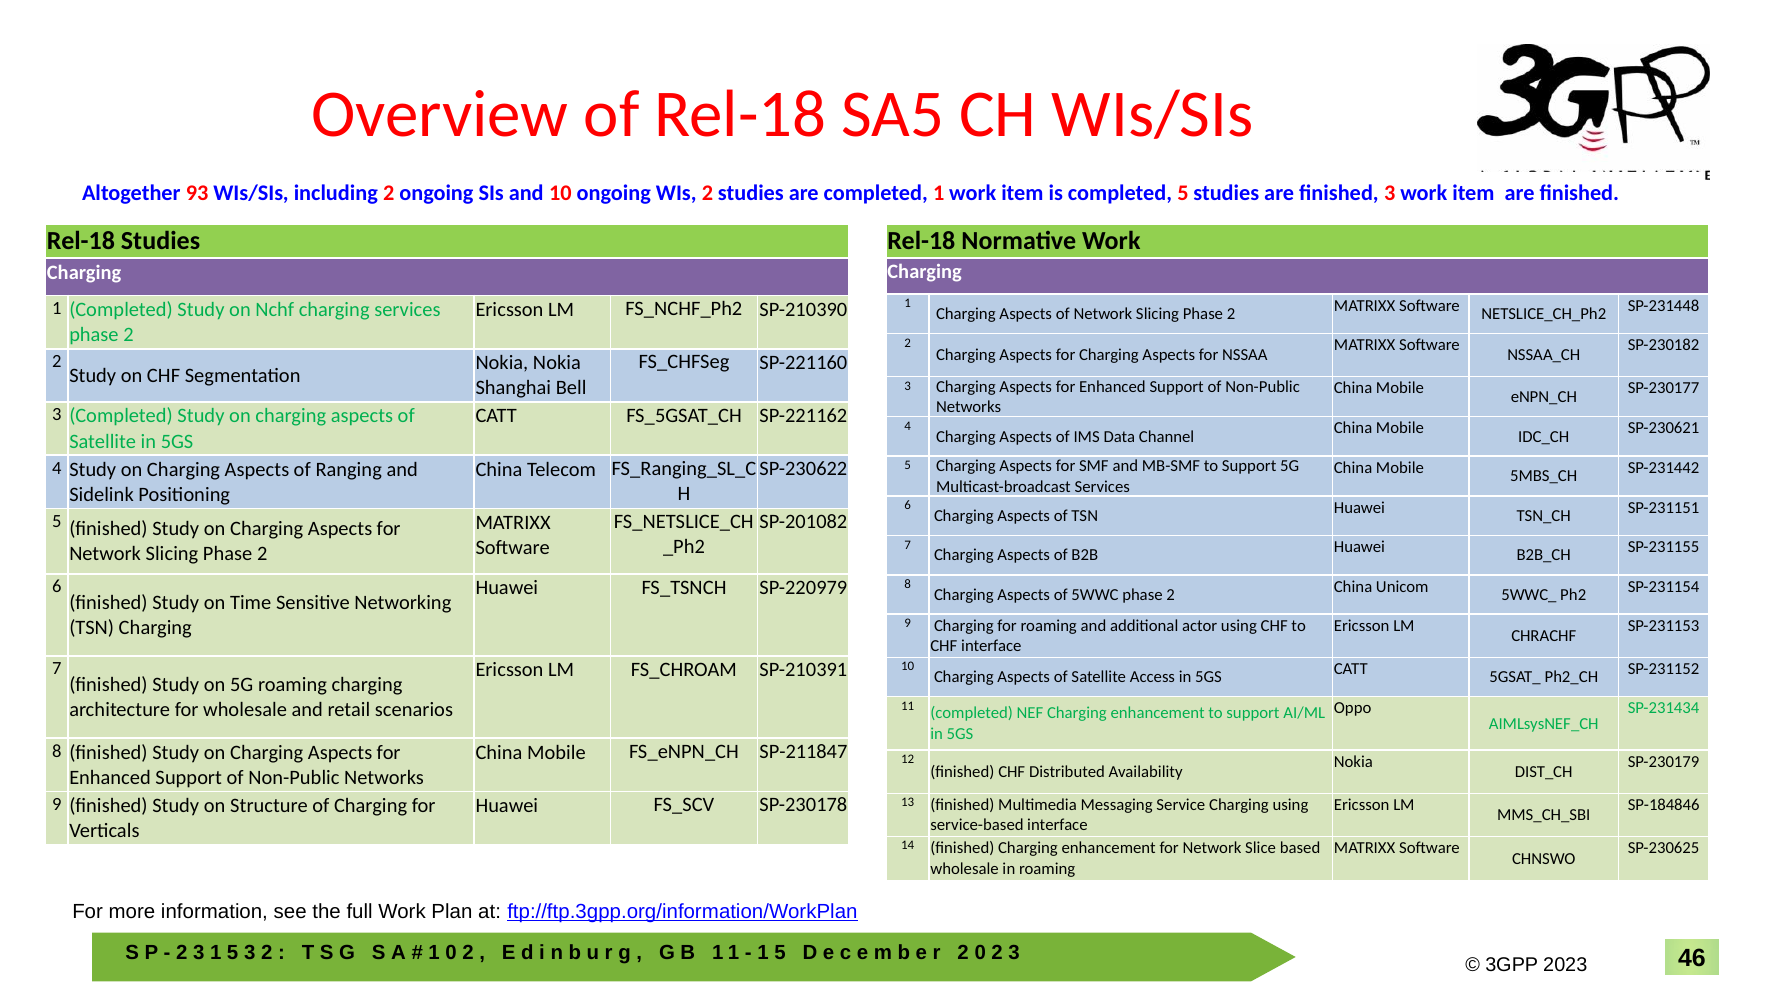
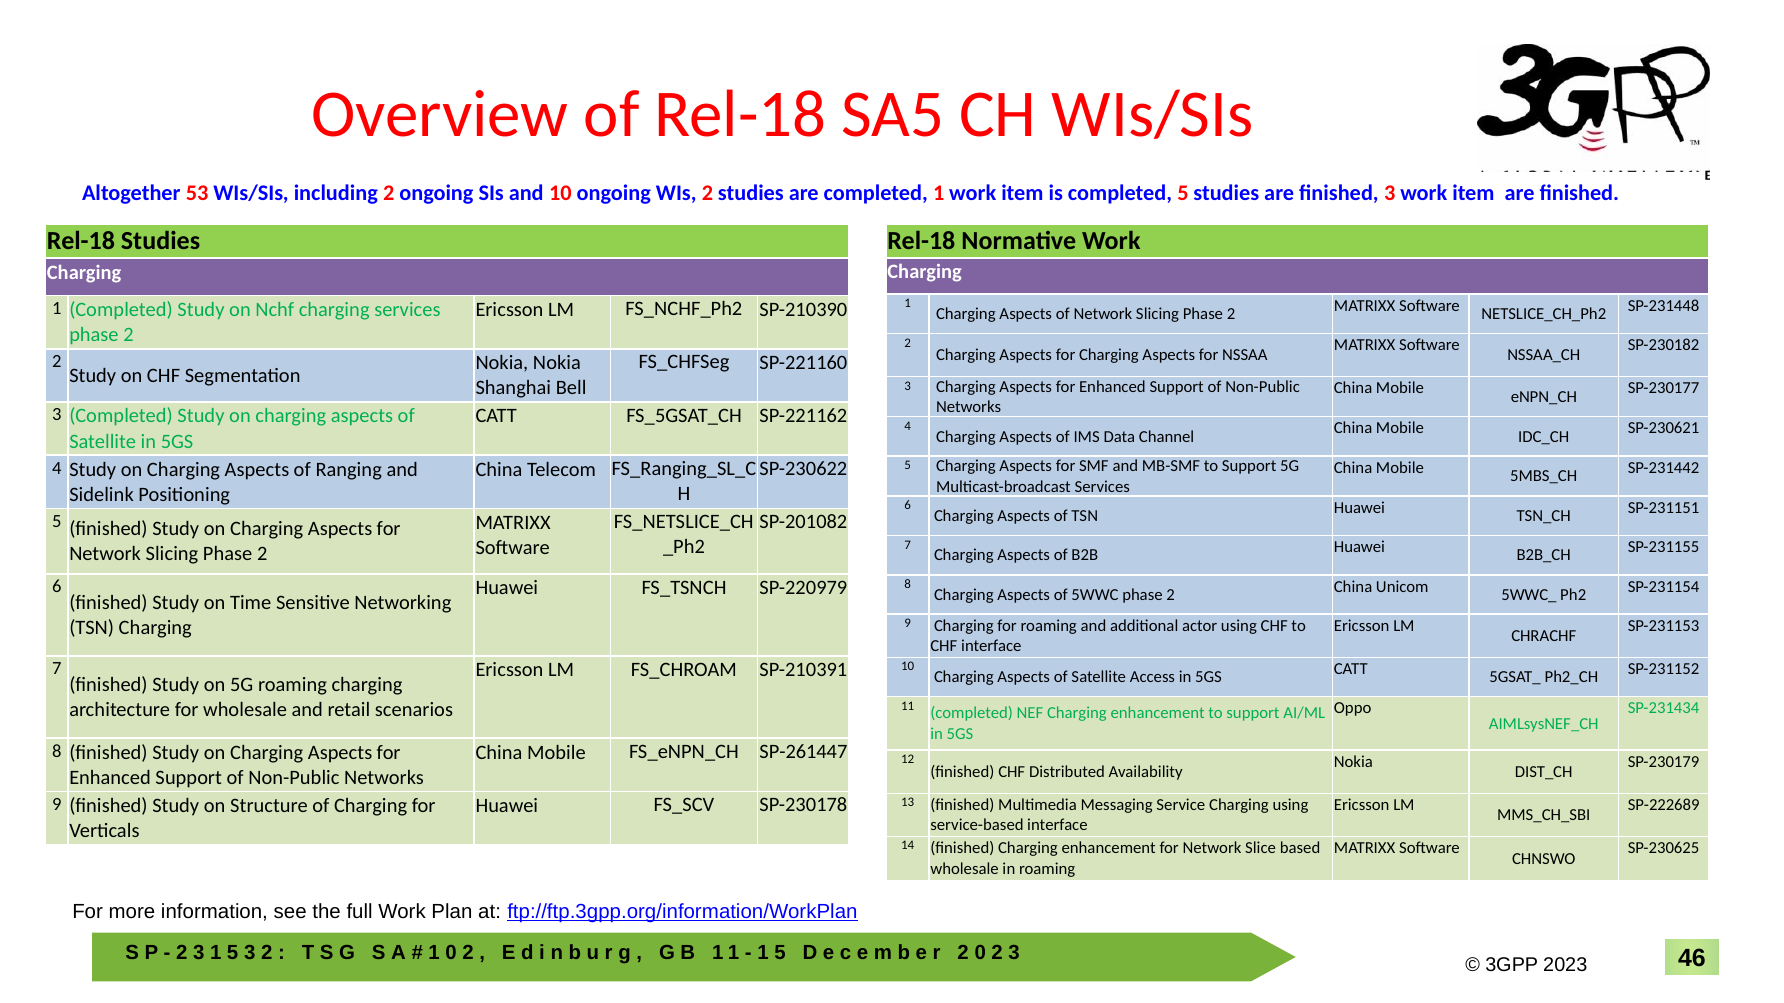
93: 93 -> 53 (197, 193)
SP-211847: SP-211847 -> SP-261447 (803, 752)
SP-184846: SP-184846 -> SP-222689 (1664, 805)
